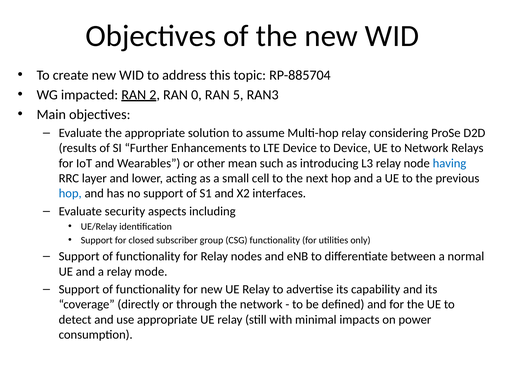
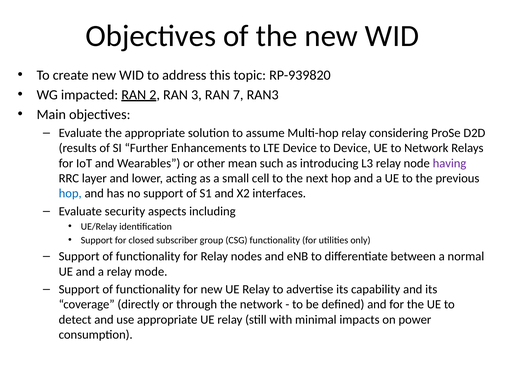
RP-885704: RP-885704 -> RP-939820 (300, 75)
0: 0 -> 3 (196, 95)
5: 5 -> 7 (238, 95)
having colour: blue -> purple (450, 163)
